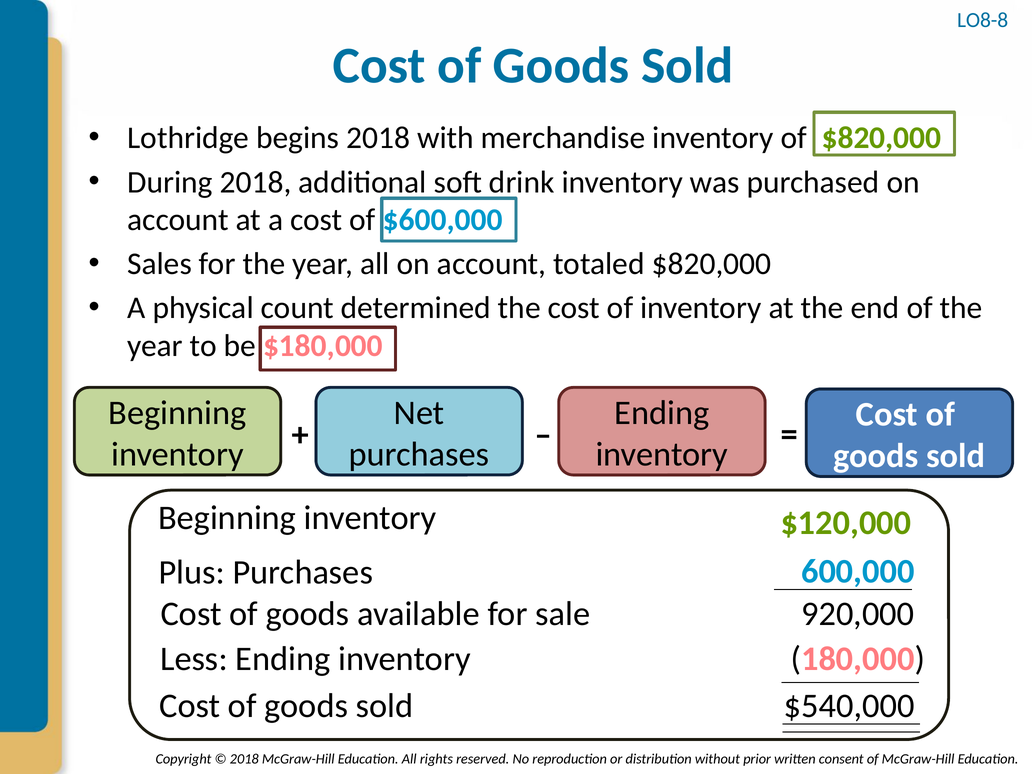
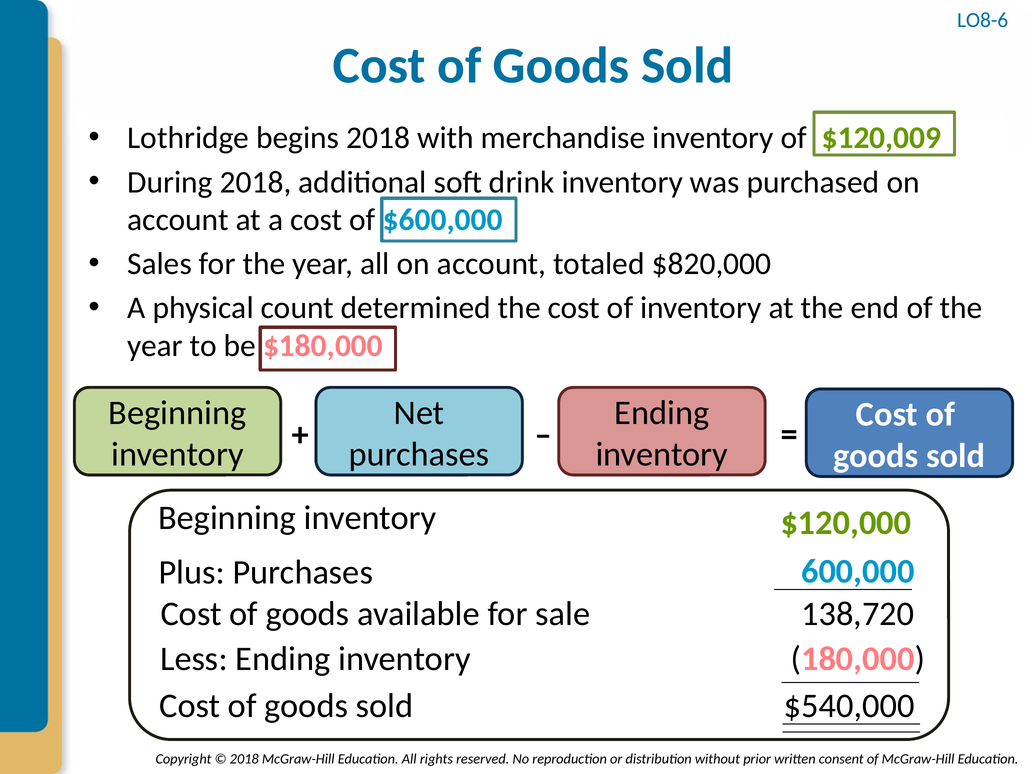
LO8-8: LO8-8 -> LO8-6 (983, 20)
of $820,000: $820,000 -> $120,009 (881, 138)
920,000: 920,000 -> 138,720 (858, 614)
